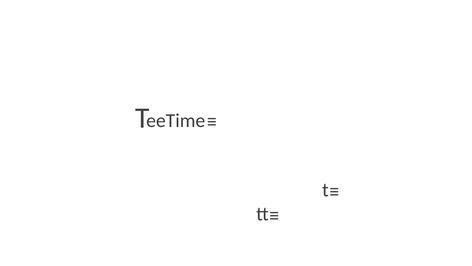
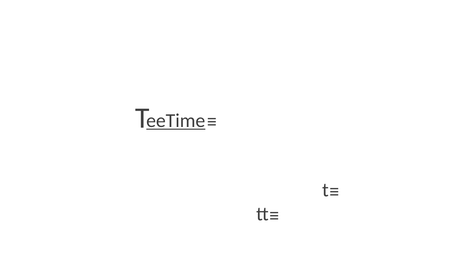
eeTime underline: none -> present (176, 120)
